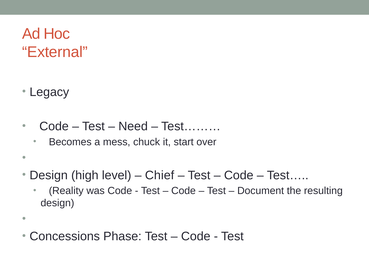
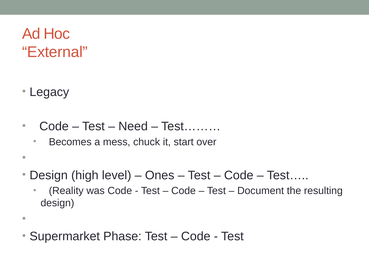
Chief: Chief -> Ones (160, 175)
Concessions: Concessions -> Supermarket (65, 236)
